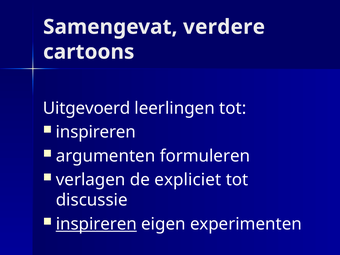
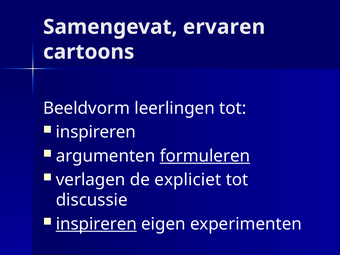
verdere: verdere -> ervaren (224, 27)
Uitgevoerd: Uitgevoerd -> Beeldvorm (87, 108)
formuleren underline: none -> present (205, 156)
